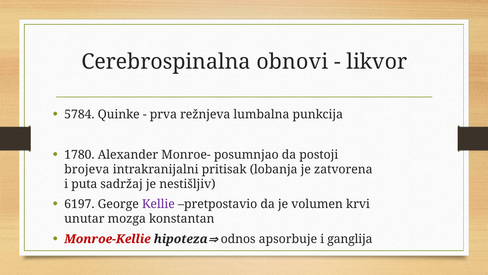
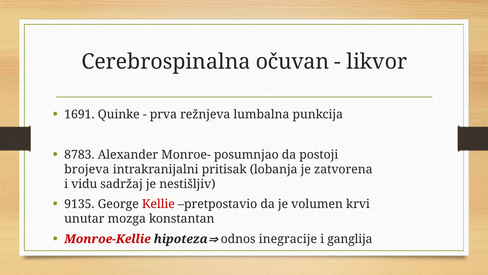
obnovi: obnovi -> očuvan (292, 62)
5784: 5784 -> 1691 (79, 114)
1780: 1780 -> 8783 (79, 154)
puta: puta -> vidu (84, 184)
6197: 6197 -> 9135 (79, 204)
Kellie colour: purple -> red (158, 204)
apsorbuje: apsorbuje -> inegracije (288, 239)
